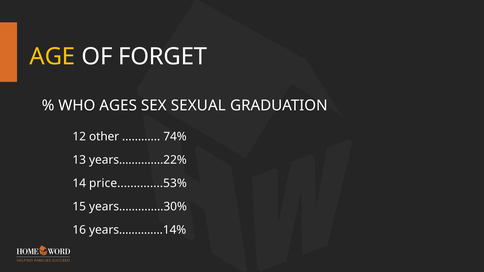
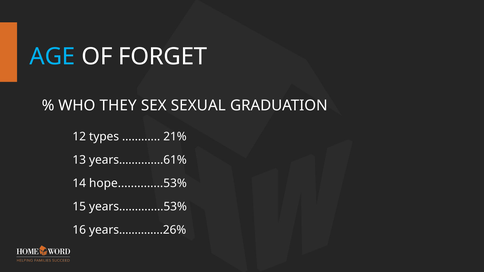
AGE colour: yellow -> light blue (52, 57)
AGES: AGES -> THEY (118, 106)
other: other -> types (104, 137)
74%: 74% -> 21% (175, 137)
years…...........22%: years…...........22% -> years…...........61% (138, 160)
price..............53%: price..............53% -> hope..............53% (138, 183)
years..............30%: years..............30% -> years..............53% (138, 207)
years…………..14%: years…………..14% -> years…………..26% (138, 230)
